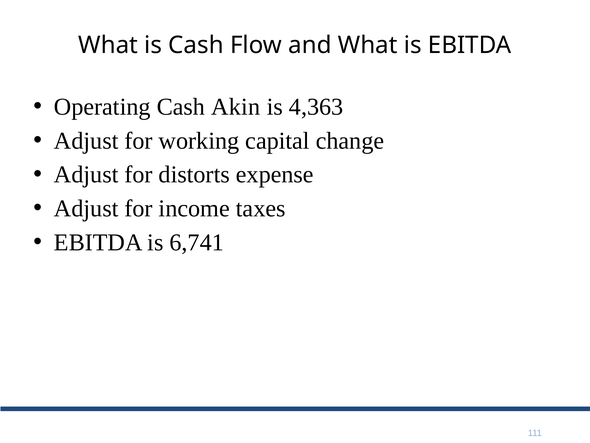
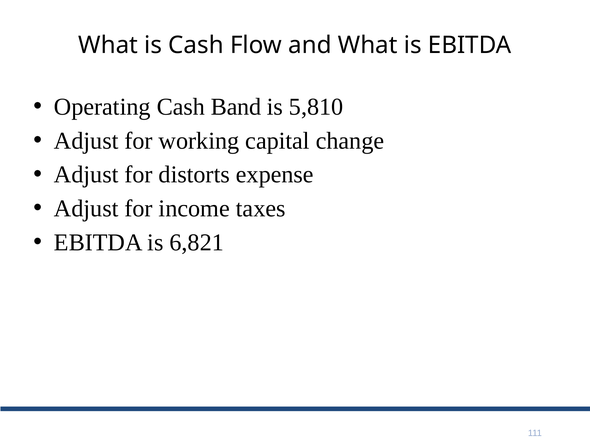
Akin: Akin -> Band (236, 107)
4,363: 4,363 -> 5,810 (316, 107)
6,741: 6,741 -> 6,821 (197, 242)
